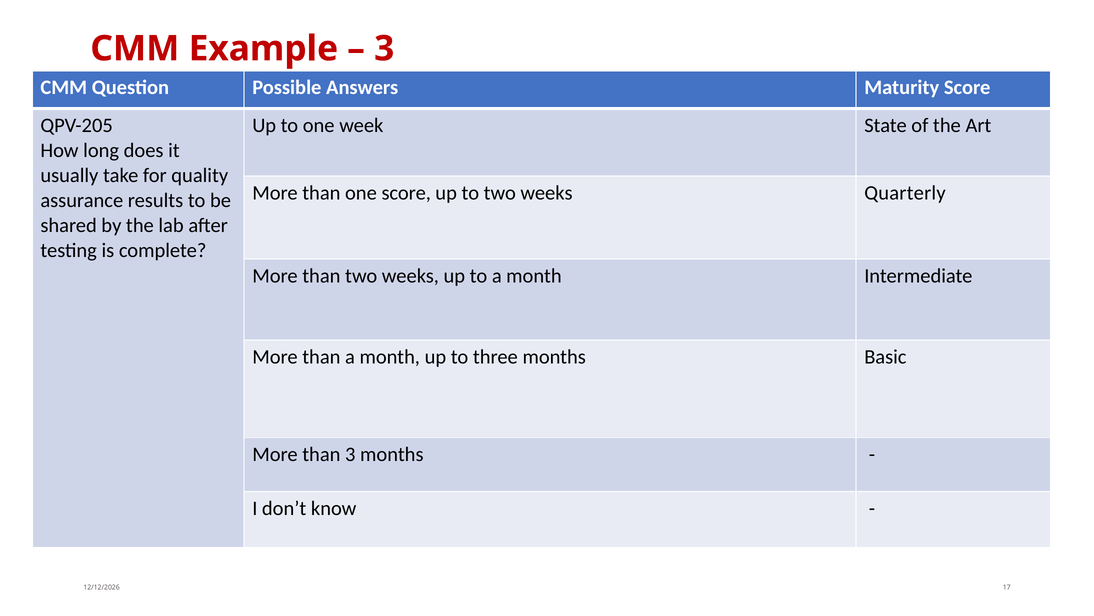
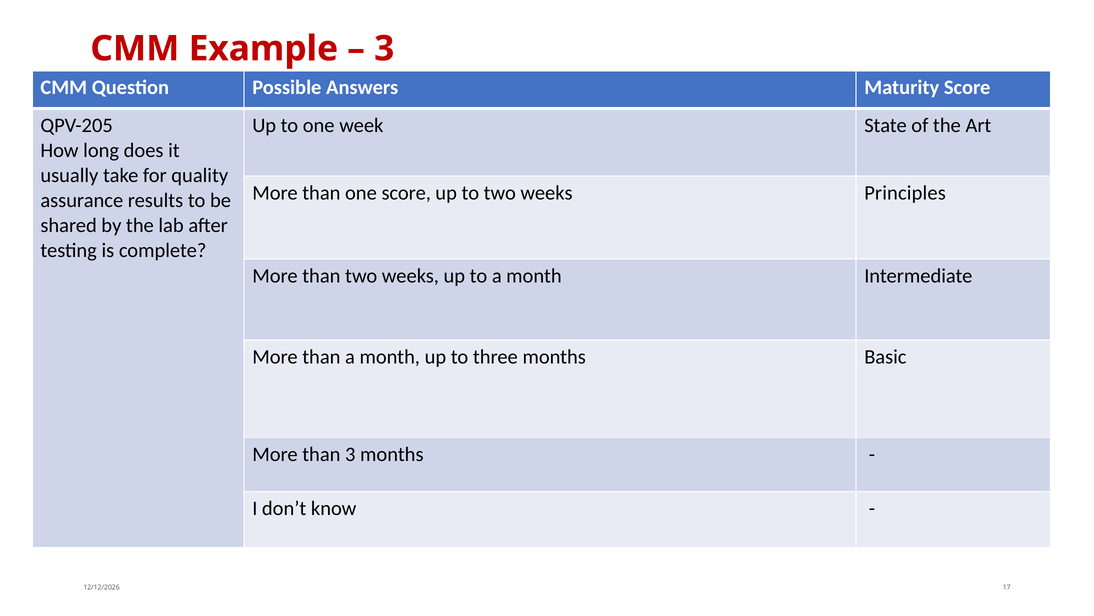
Quarterly: Quarterly -> Principles (905, 193)
